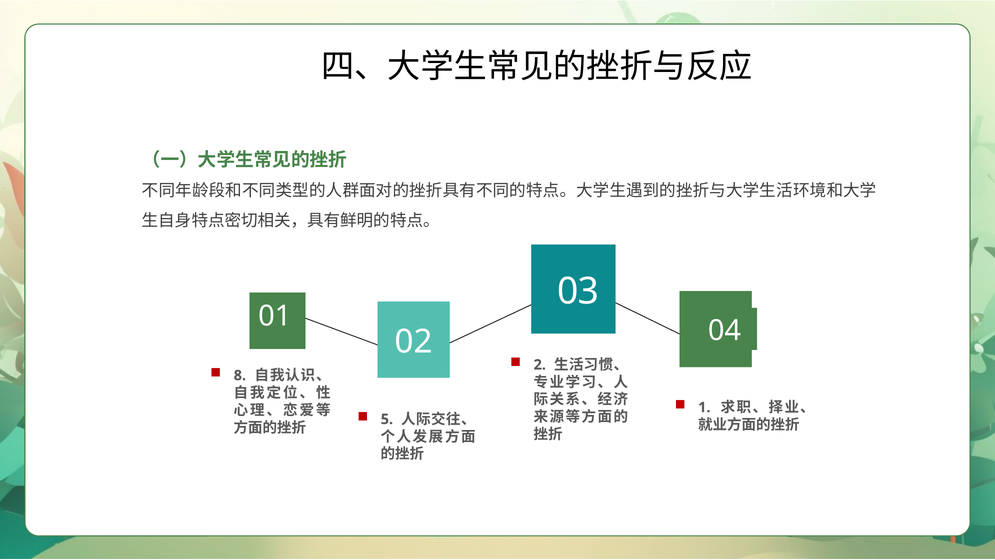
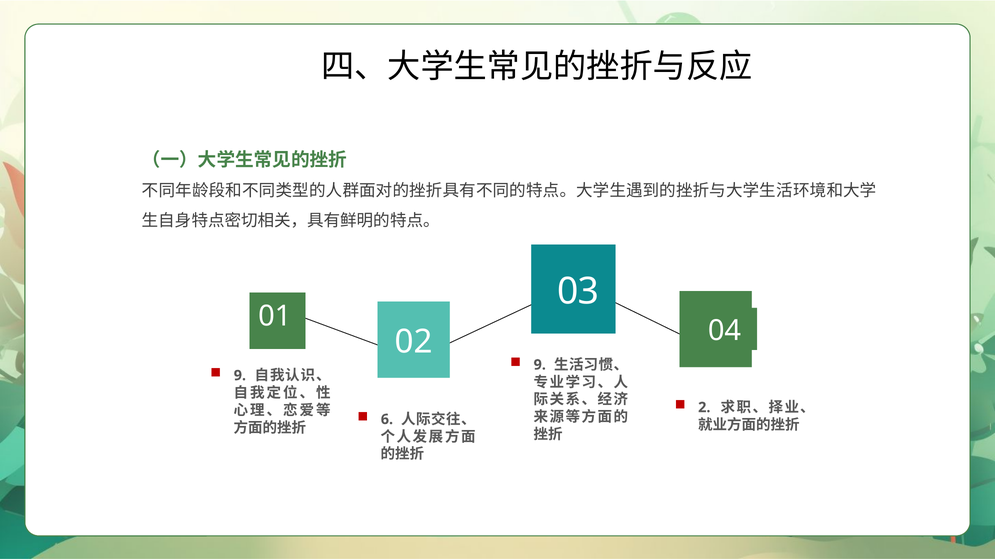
2: 2 -> 9 (540, 365)
8: 8 -> 9 (240, 375)
1: 1 -> 2 (704, 407)
5: 5 -> 6 (387, 419)
